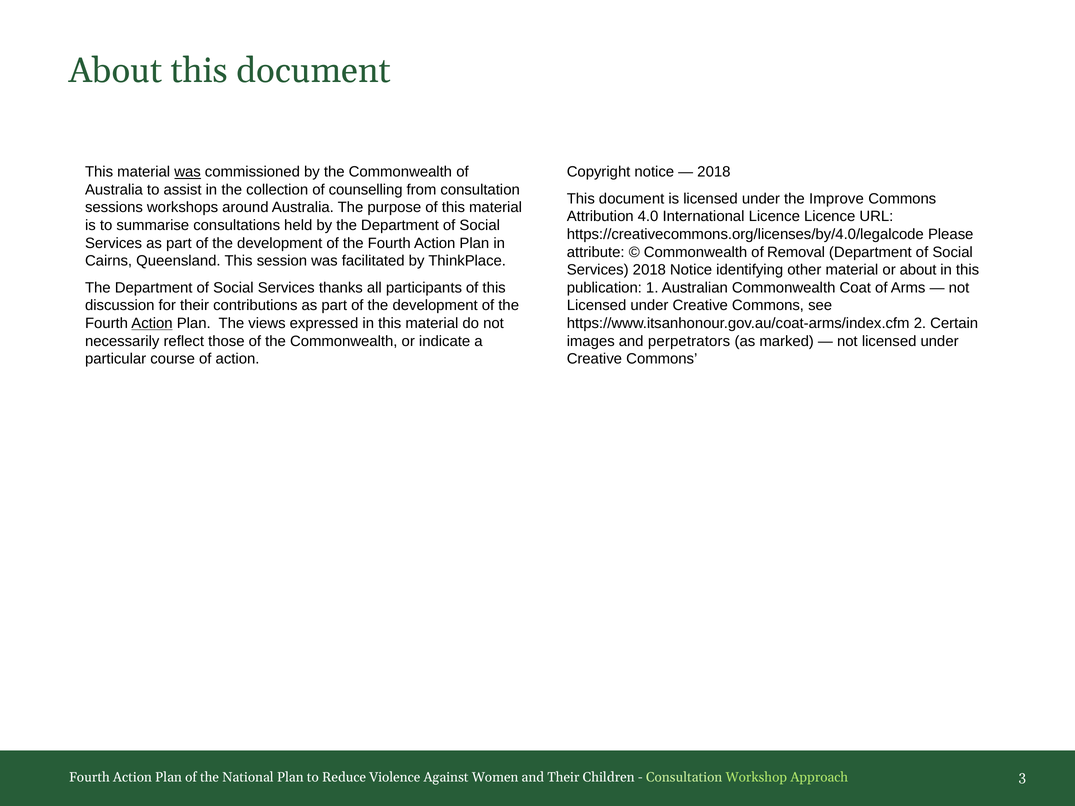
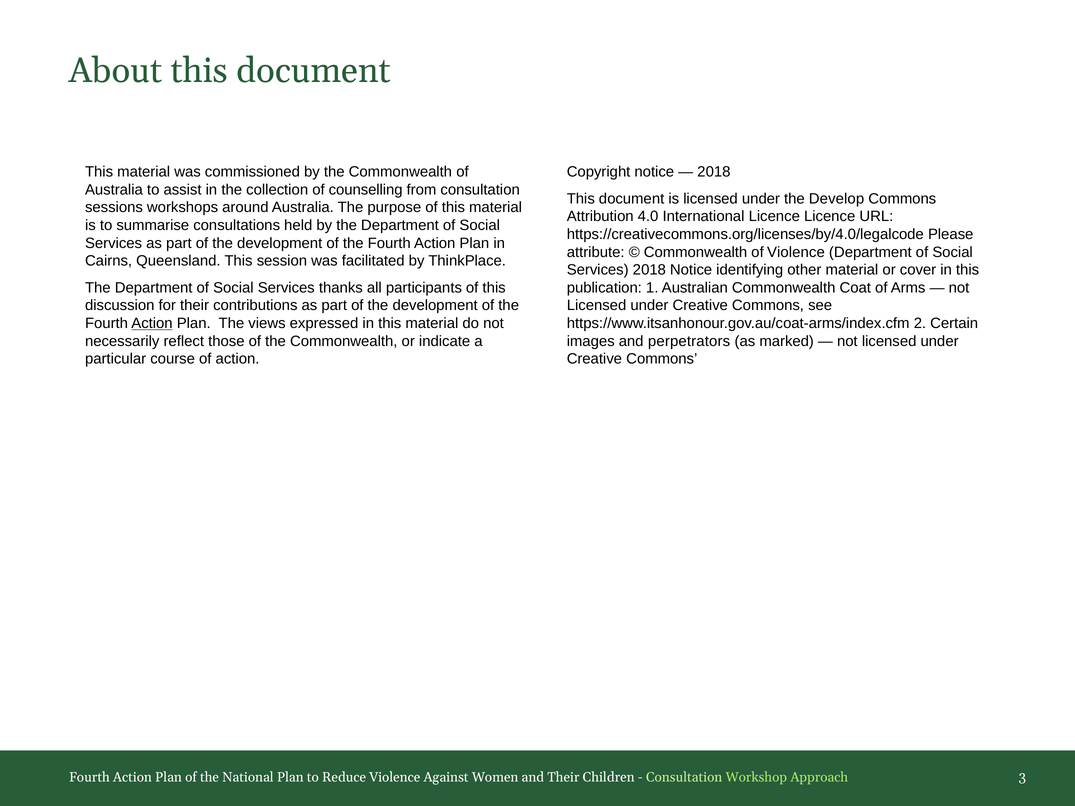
was underline: present -> none (188, 172)
Improve: Improve -> Develop (837, 199)
of Removal: Removal -> Violence (796, 252)
or about: about -> cover (918, 270)
